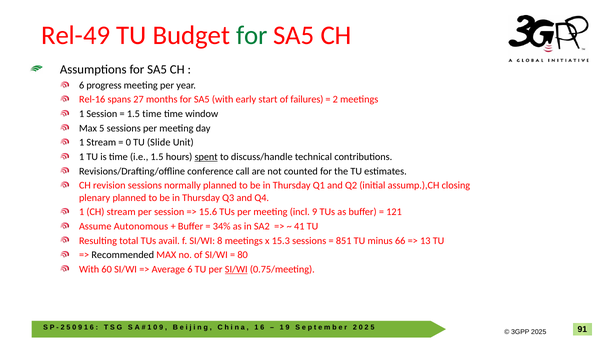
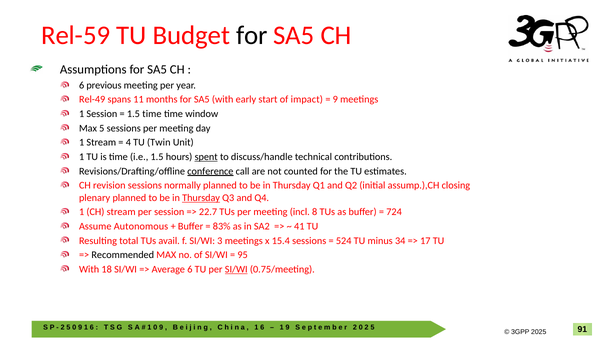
Rel-49: Rel-49 -> Rel-59 (76, 35)
for colour: green -> black (252, 35)
progress: progress -> previous (104, 85)
Rel-16: Rel-16 -> Rel-49 (92, 100)
27: 27 -> 11 (139, 100)
failures: failures -> impact (307, 100)
2: 2 -> 9 (335, 100)
0: 0 -> 4 (128, 143)
Slide: Slide -> Twin (159, 143)
conference underline: none -> present (210, 171)
Thursday underline: none -> present (201, 198)
15.6: 15.6 -> 22.7 (208, 212)
incl 9: 9 -> 8 (315, 212)
121: 121 -> 724 (394, 212)
34%: 34% -> 83% (222, 227)
8: 8 -> 3 (220, 241)
15.3: 15.3 -> 15.4 (281, 241)
851: 851 -> 524 (344, 241)
66: 66 -> 34 (400, 241)
13: 13 -> 17 (425, 241)
80: 80 -> 95 (243, 255)
60: 60 -> 18 (107, 270)
